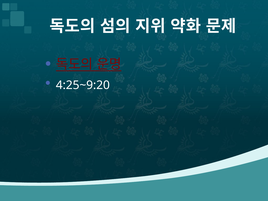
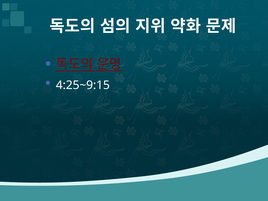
4:25~9:20: 4:25~9:20 -> 4:25~9:15 (83, 85)
